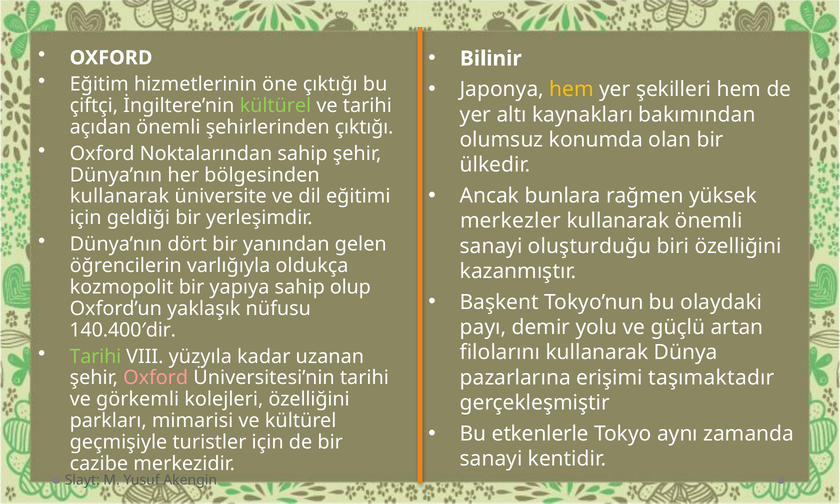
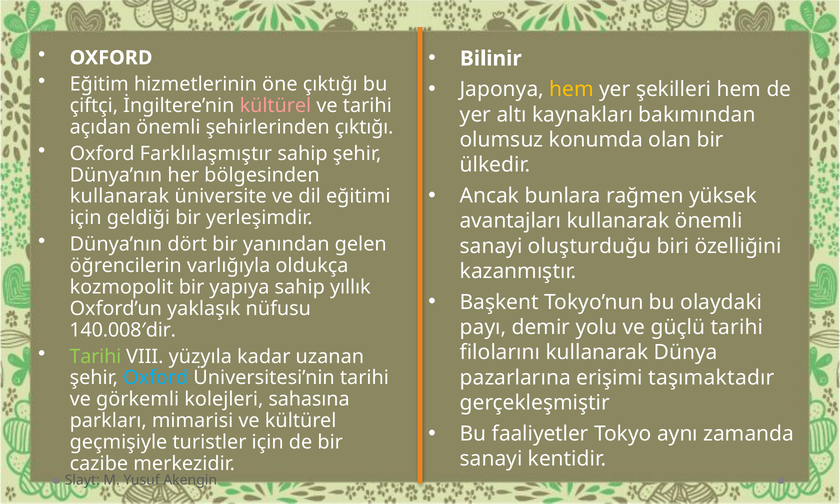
kültürel colour: light green -> pink (275, 106)
Noktalarından: Noktalarından -> Farklılaşmıştır (206, 154)
merkezler: merkezler -> avantajları (511, 221)
olup: olup -> yıllık (350, 287)
güçlü artan: artan -> tarihi (737, 327)
140.400′dir: 140.400′dir -> 140.008′dir (123, 330)
Oxford colour: pink -> light blue (156, 378)
kolejleri özelliğini: özelliğini -> sahasına (309, 399)
etkenlerle: etkenlerle -> faaliyetler (540, 434)
